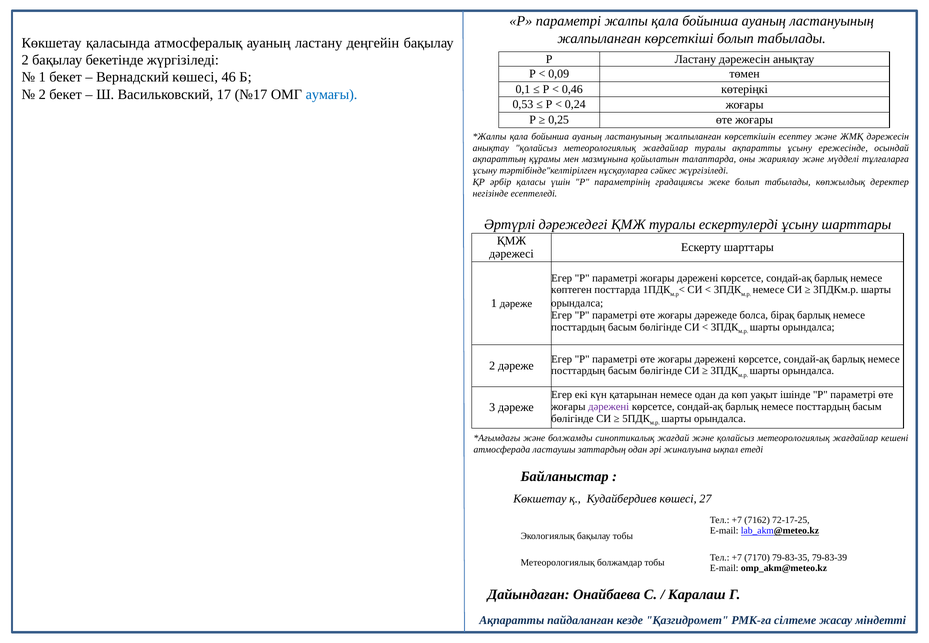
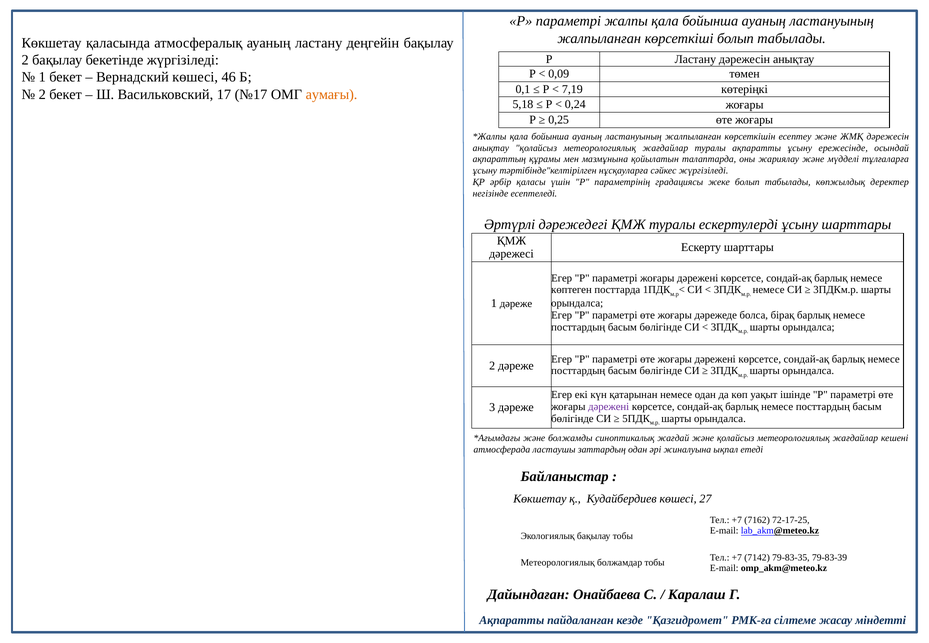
0,46: 0,46 -> 7,19 (572, 89)
аумағы colour: blue -> orange (332, 94)
0,53: 0,53 -> 5,18 (523, 105)
7170: 7170 -> 7142 (757, 557)
